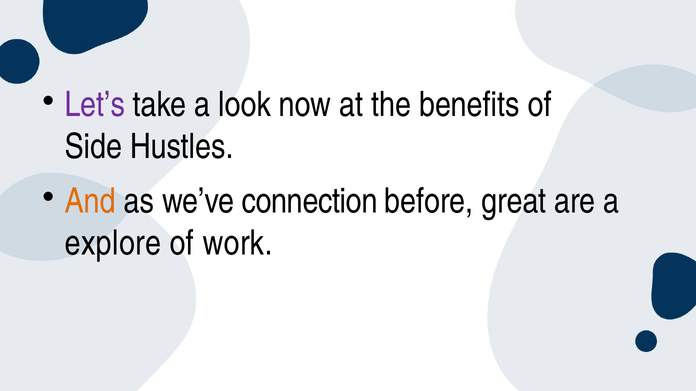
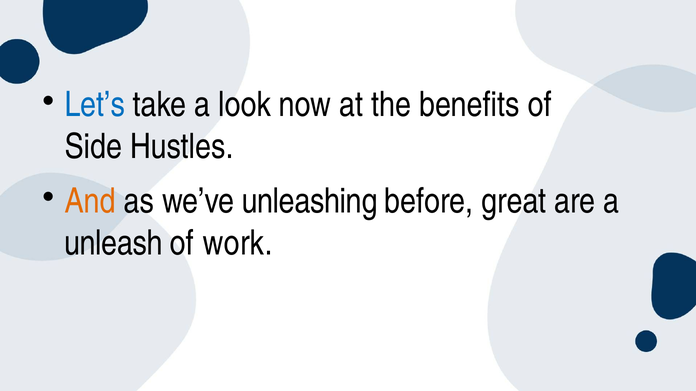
Let’s colour: purple -> blue (95, 105)
connection: connection -> unleashing (310, 201)
explore: explore -> unleash (113, 243)
